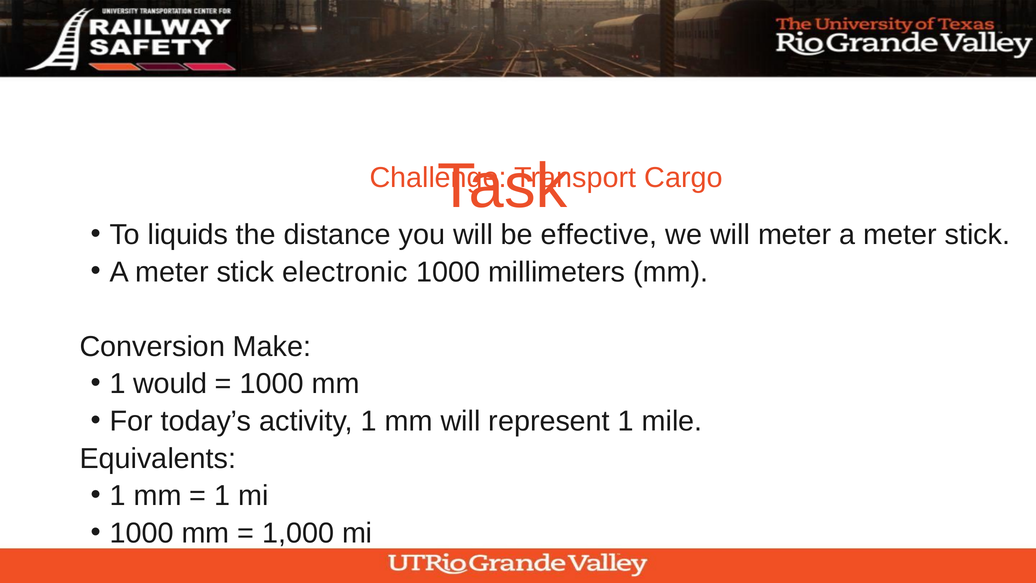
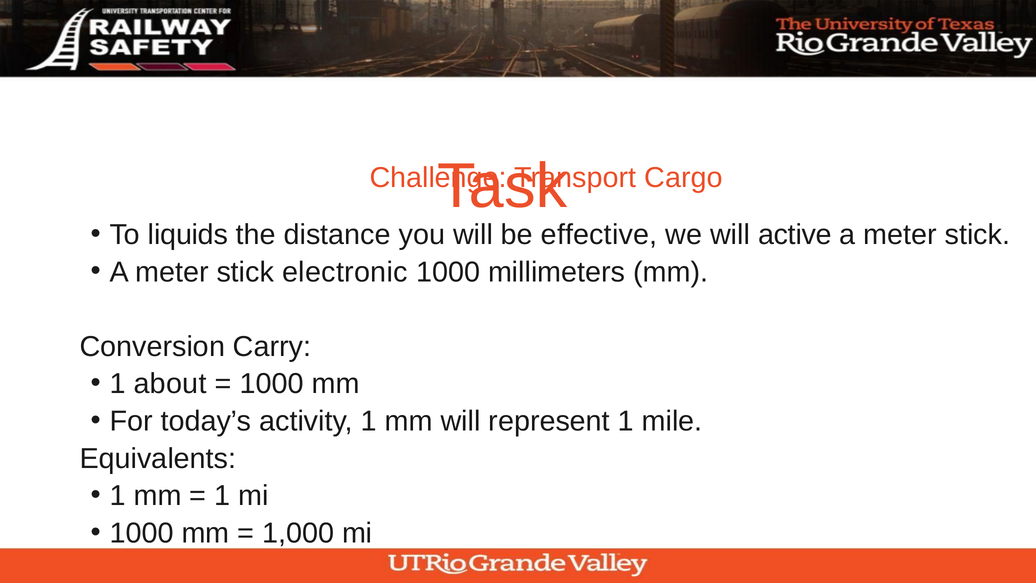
will meter: meter -> active (795, 235)
Make: Make -> Carry (272, 346)
would: would -> about (170, 384)
